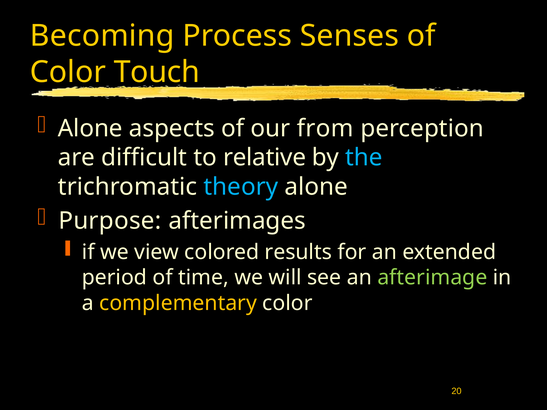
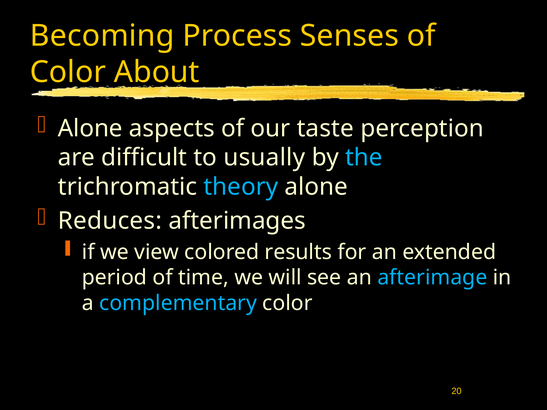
Touch: Touch -> About (157, 72)
from: from -> taste (325, 128)
relative: relative -> usually (264, 158)
Purpose: Purpose -> Reduces (110, 221)
afterimage colour: light green -> light blue (432, 278)
complementary colour: yellow -> light blue (178, 303)
